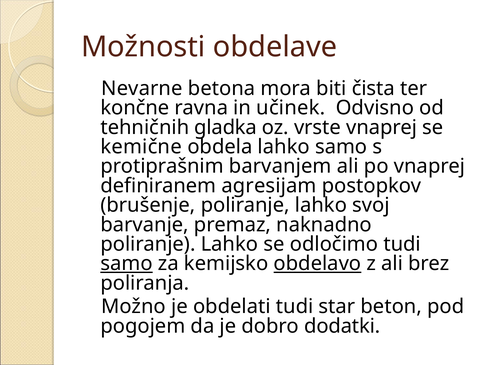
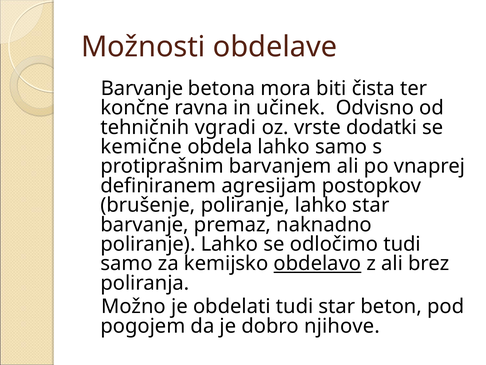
Nevarne: Nevarne -> Barvanje (142, 88)
gladka: gladka -> vgradi (225, 127)
vrste vnaprej: vnaprej -> dodatki (382, 127)
lahko svoj: svoj -> star (371, 205)
samo underline: present -> none (127, 263)
dodatki: dodatki -> njihove (342, 326)
